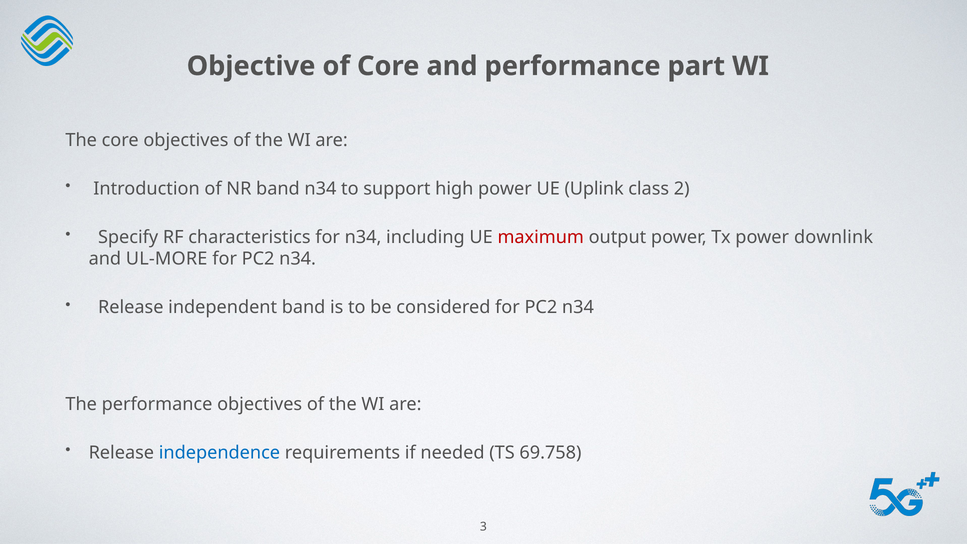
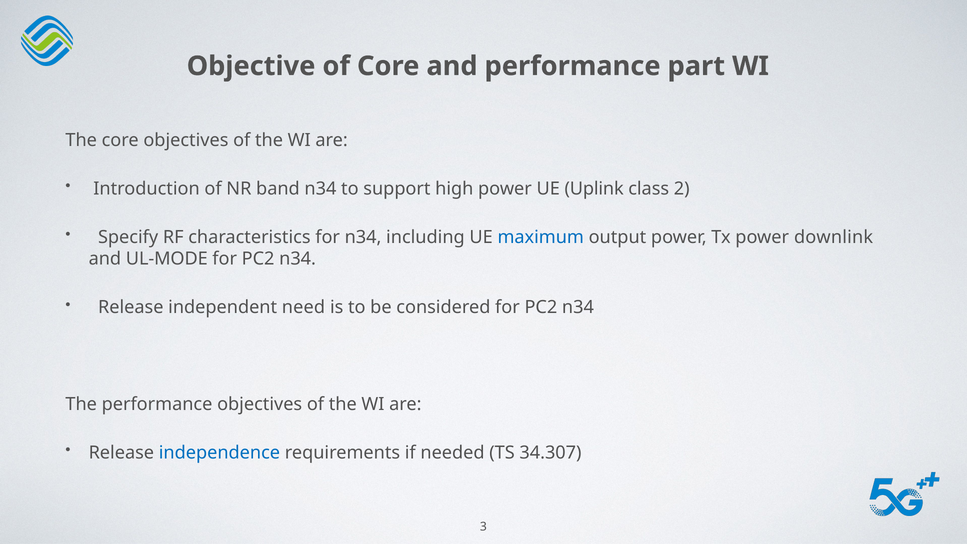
maximum colour: red -> blue (541, 237)
UL-MORE: UL-MORE -> UL-MODE (167, 259)
independent band: band -> need (303, 307)
69.758: 69.758 -> 34.307 (550, 453)
